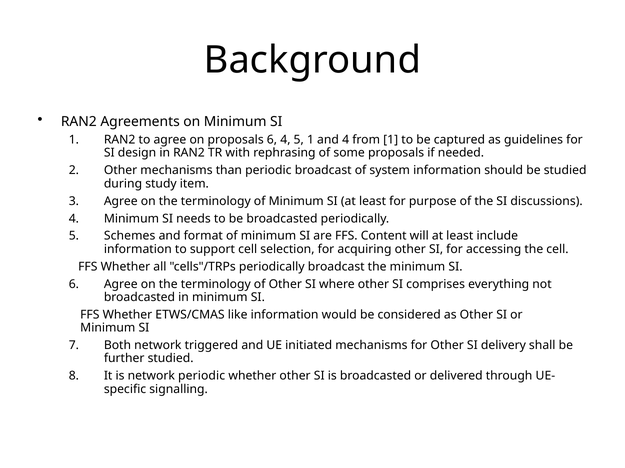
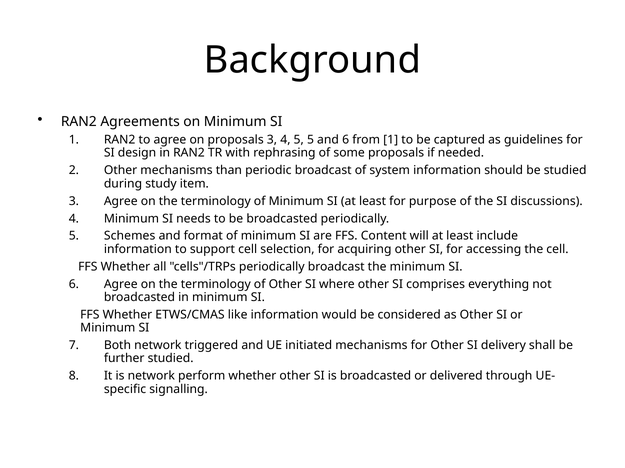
proposals 6: 6 -> 3 (272, 140)
5 1: 1 -> 5 (310, 140)
and 4: 4 -> 6 (346, 140)
network periodic: periodic -> perform (202, 377)
